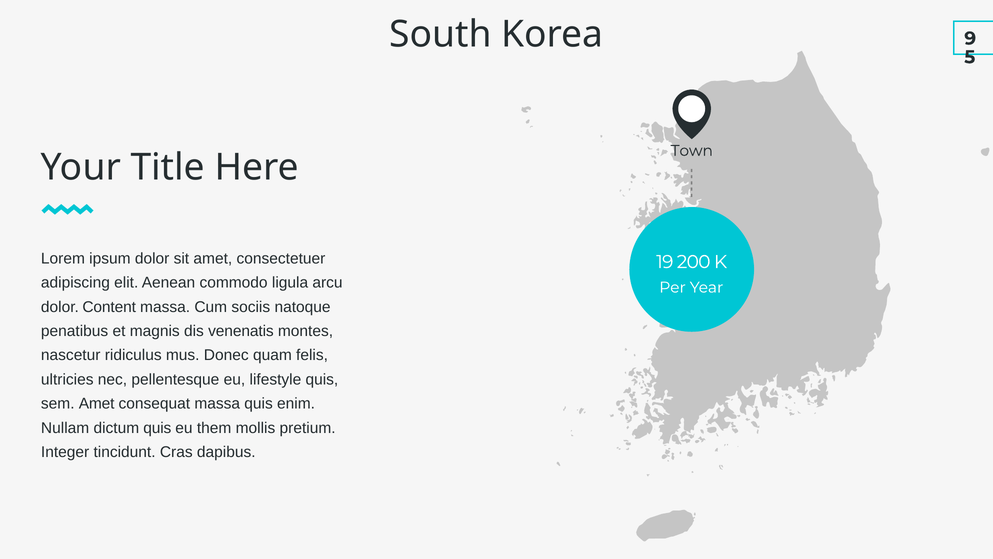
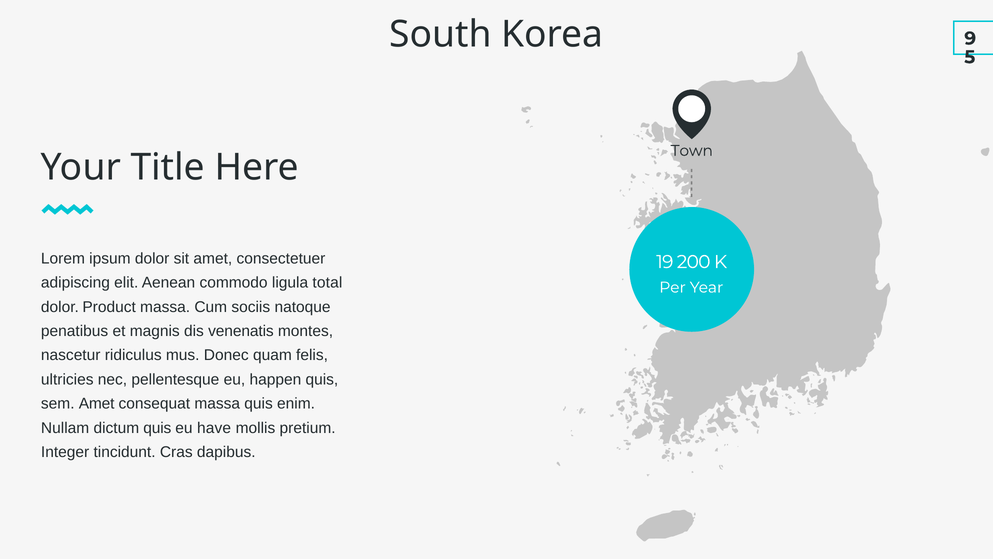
arcu: arcu -> total (327, 282)
Content: Content -> Product (109, 307)
lifestyle: lifestyle -> happen (275, 379)
them: them -> have (214, 428)
